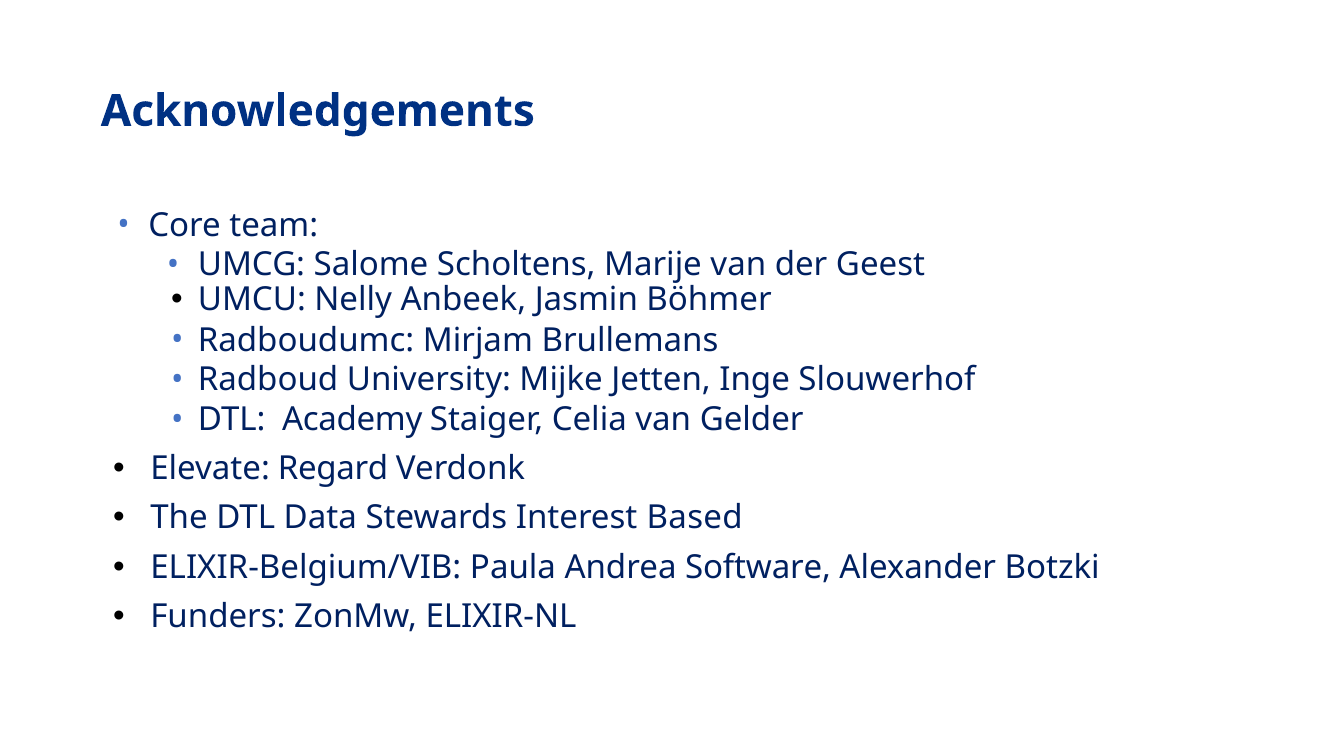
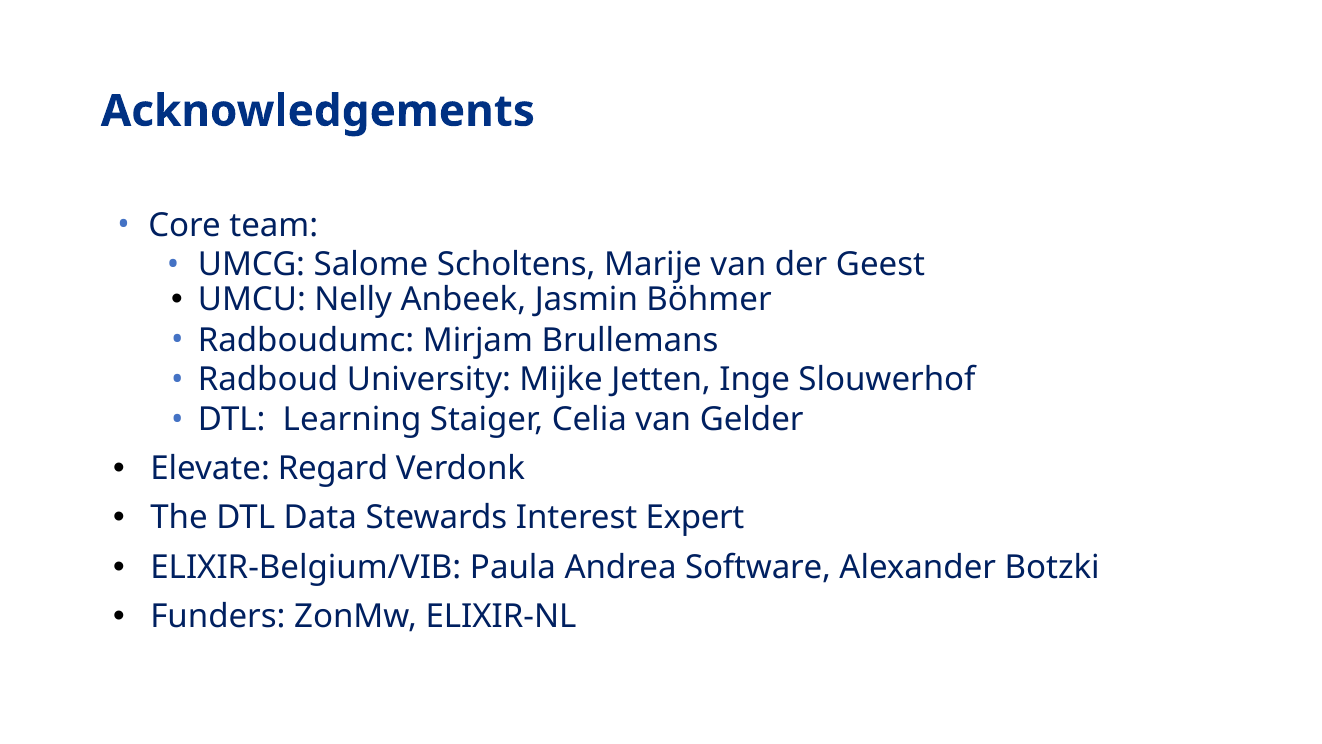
Academy: Academy -> Learning (352, 419)
Based: Based -> Expert (695, 518)
